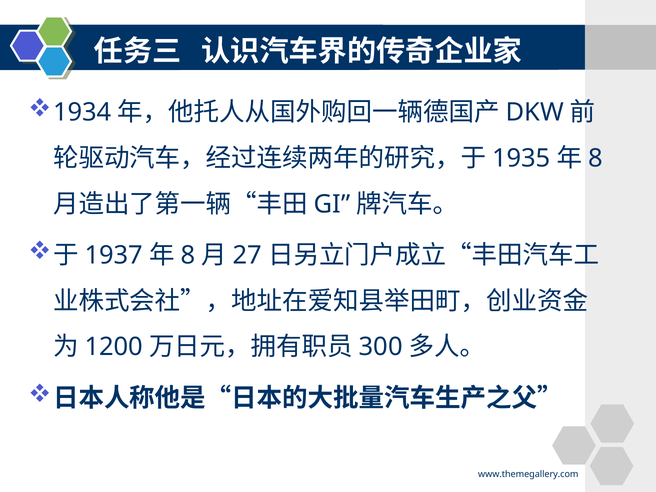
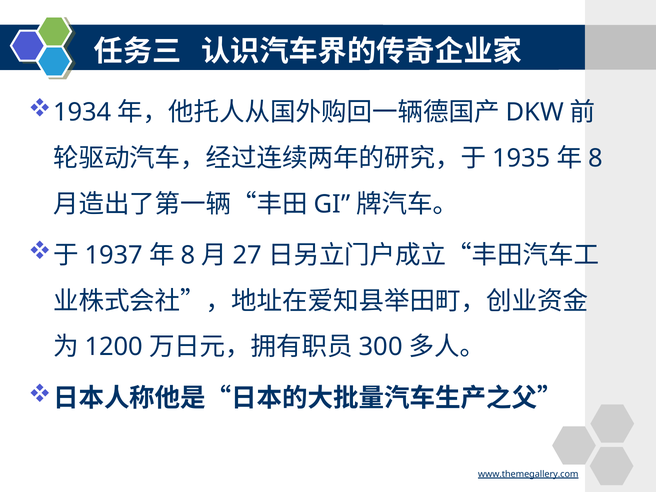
www.themegallery.com underline: none -> present (528, 474)
